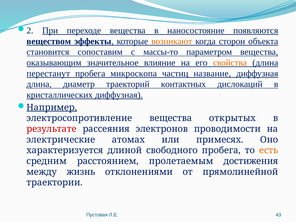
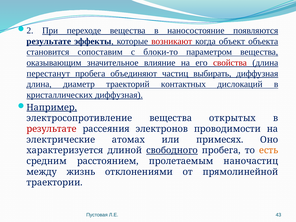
веществом: веществом -> результате (49, 41)
возникают colour: orange -> red (172, 41)
сторон: сторон -> объект (232, 41)
массы-то: массы-то -> блоки-то (161, 52)
свойства colour: orange -> red (230, 63)
микроскопа: микроскопа -> объединяют (134, 73)
название: название -> выбирать (212, 73)
свободного underline: none -> present (172, 150)
достижения: достижения -> наночастиц (251, 161)
